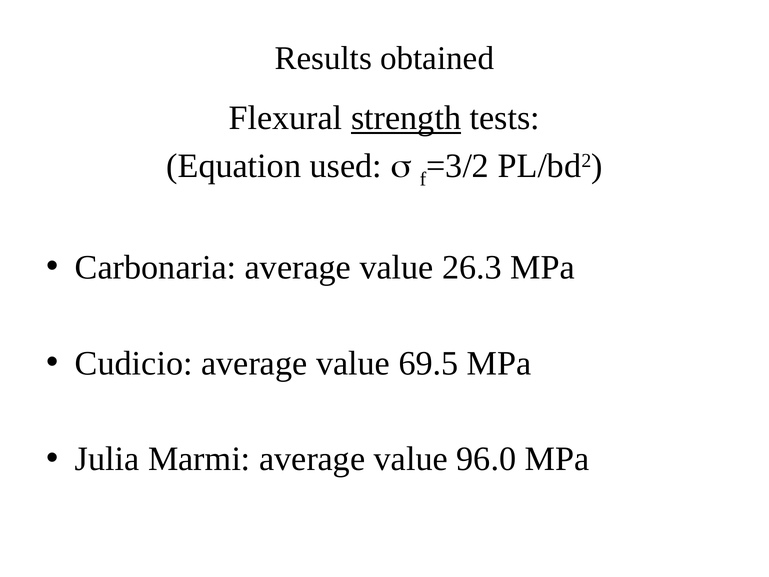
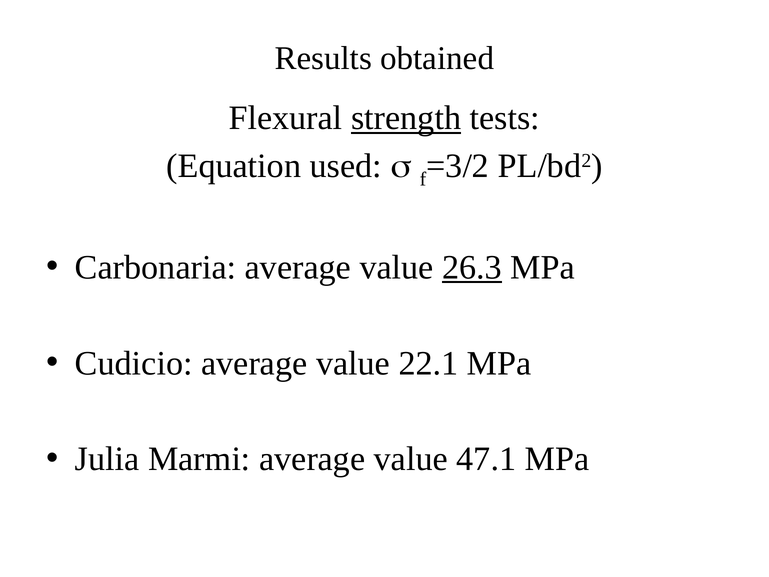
26.3 underline: none -> present (472, 267)
69.5: 69.5 -> 22.1 (428, 363)
96.0: 96.0 -> 47.1 (486, 459)
